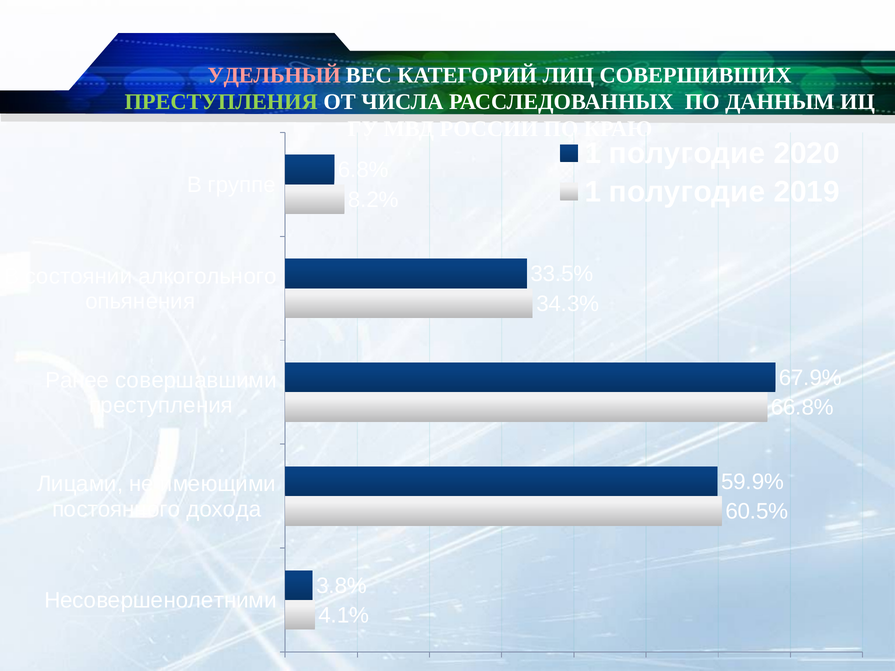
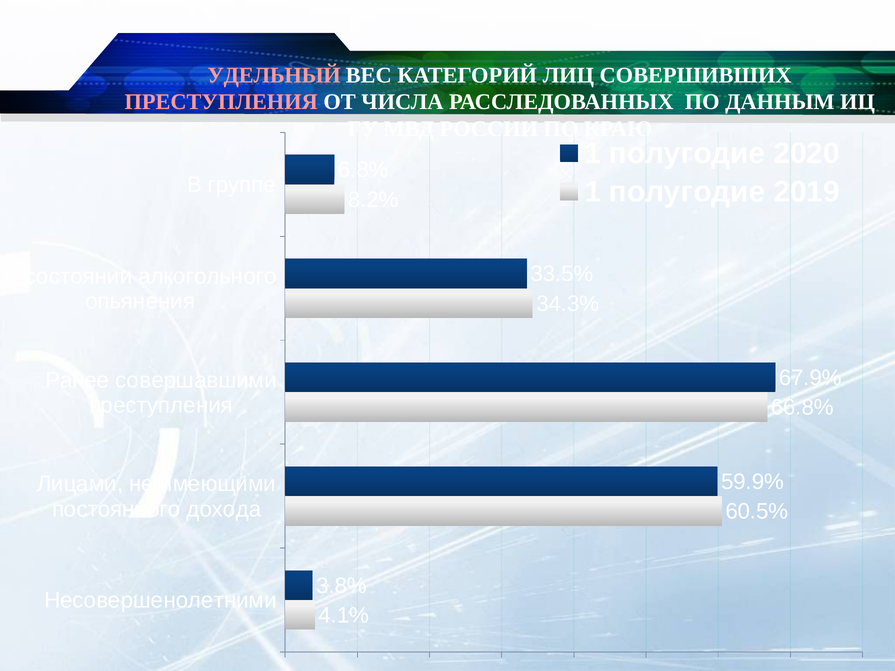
ПРЕСТУПЛЕНИЯ colour: light green -> pink (221, 102)
